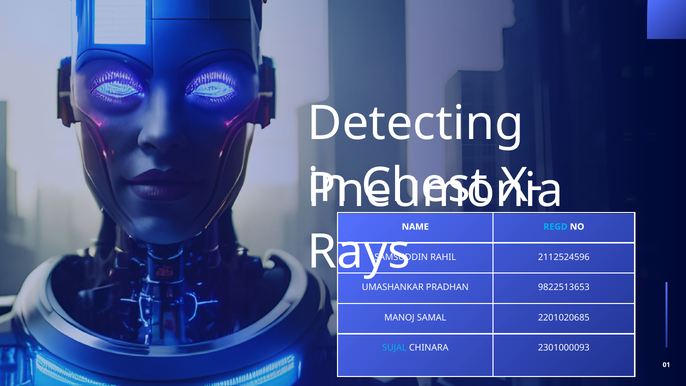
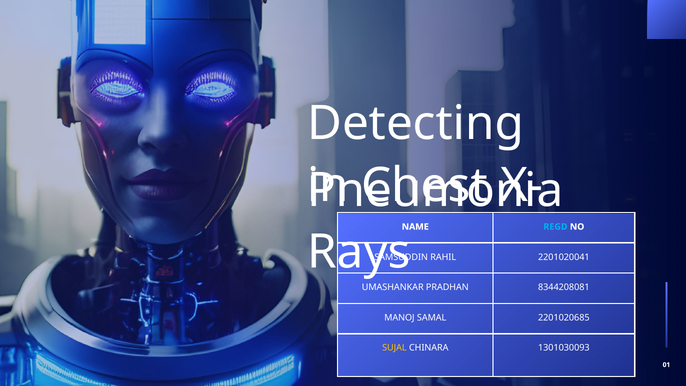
2112524596: 2112524596 -> 2201020041 (564, 257)
9822513653: 9822513653 -> 8344208081 (564, 287)
SUJAL colour: light blue -> yellow (394, 348)
2301000093: 2301000093 -> 1301030093 (564, 348)
